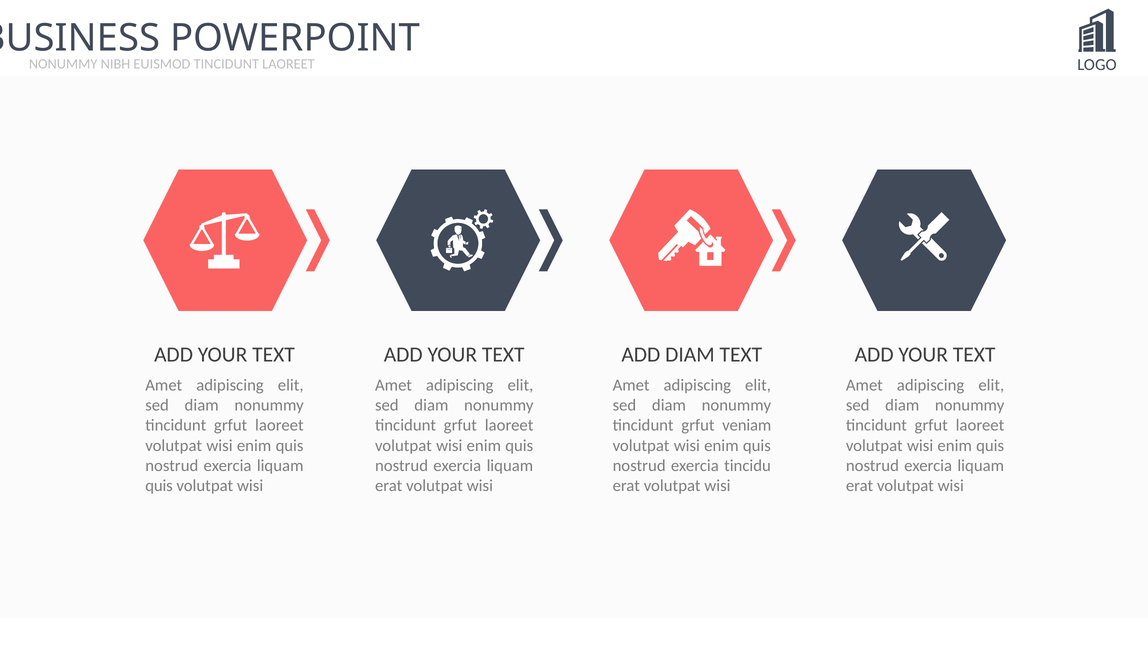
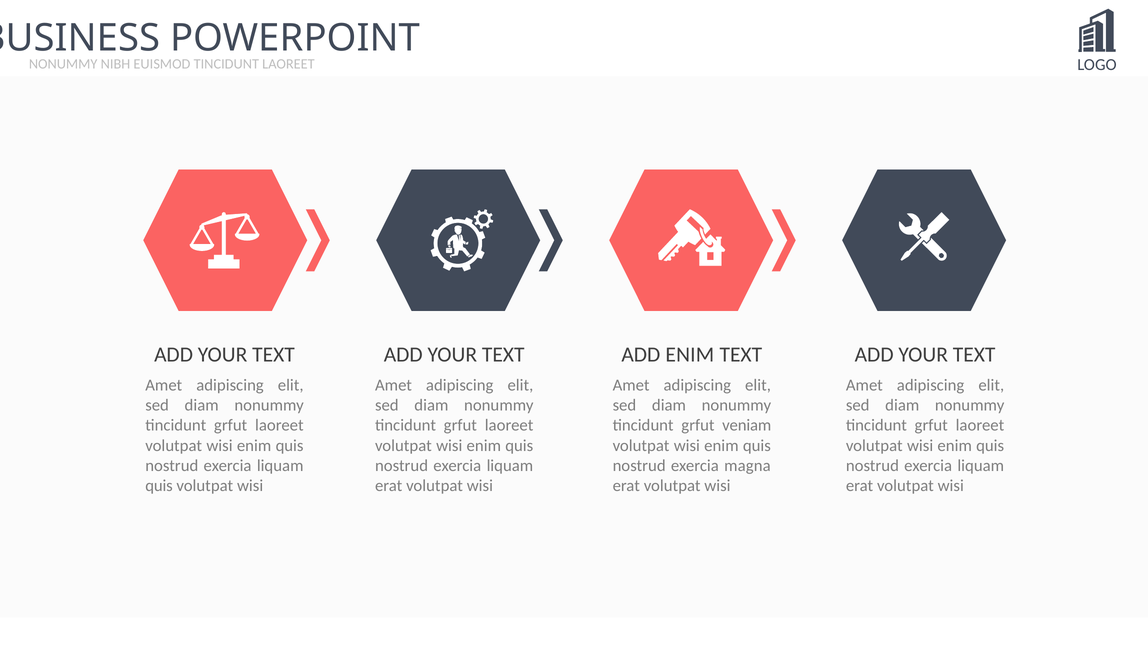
ADD DIAM: DIAM -> ENIM (690, 355)
tincidu: tincidu -> magna (747, 465)
